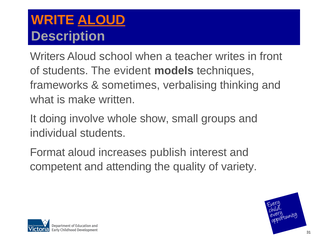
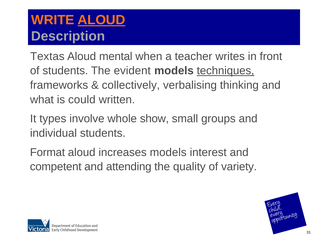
Writers: Writers -> Textas (47, 56)
school: school -> mental (116, 56)
techniques underline: none -> present (226, 71)
sometimes: sometimes -> collectively (131, 85)
make: make -> could (82, 100)
doing: doing -> types (53, 119)
increases publish: publish -> models (168, 152)
